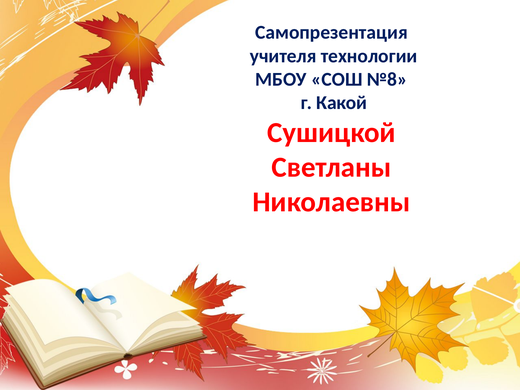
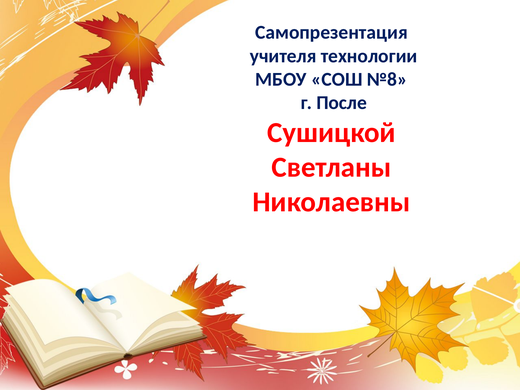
Какой: Какой -> После (342, 103)
